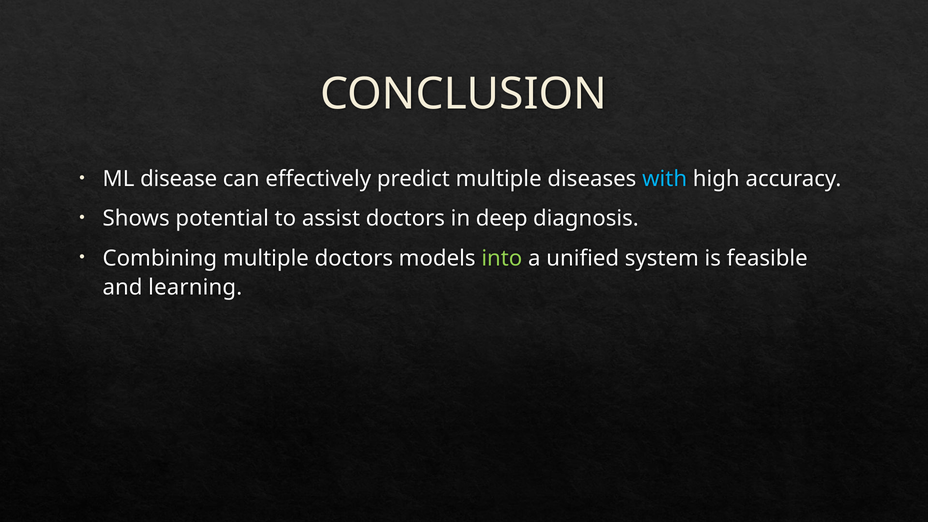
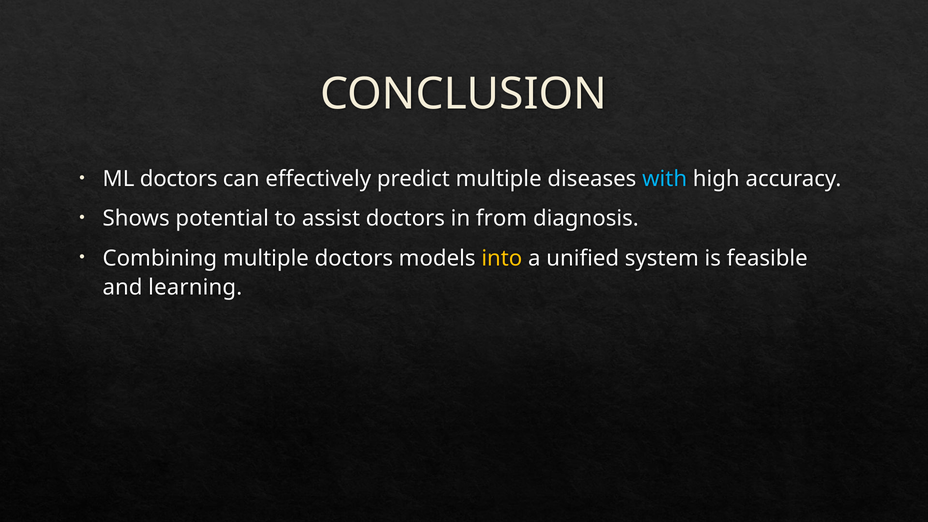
ML disease: disease -> doctors (179, 179)
deep: deep -> from (502, 219)
into colour: light green -> yellow (502, 258)
